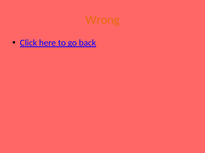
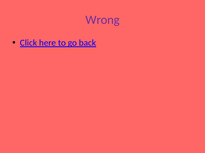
Wrong colour: orange -> purple (103, 20)
